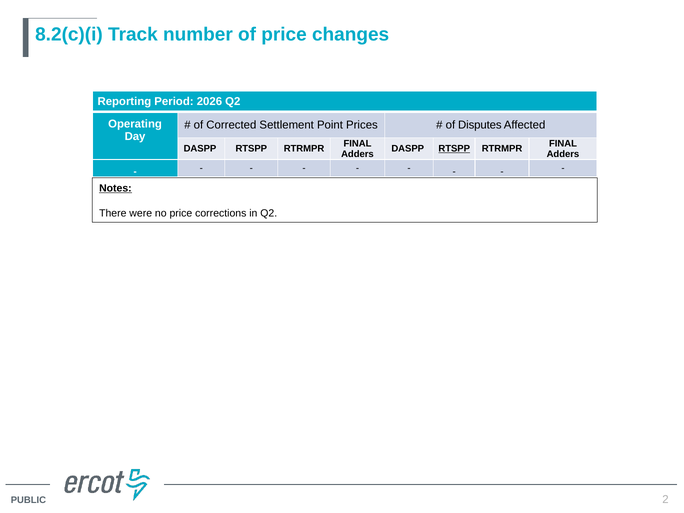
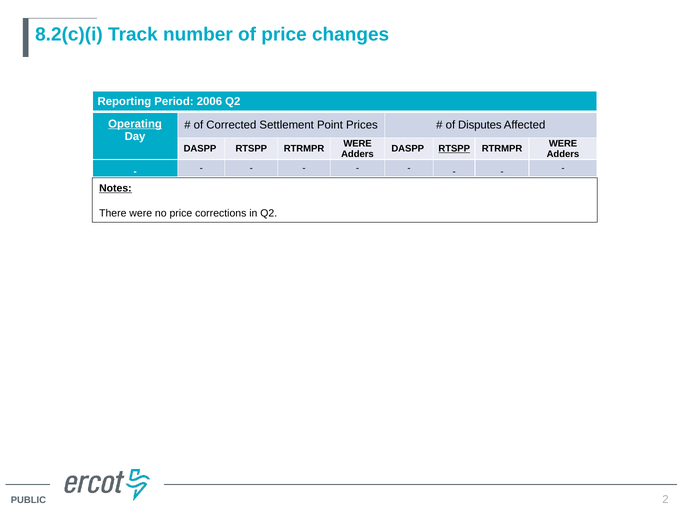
2026: 2026 -> 2006 (209, 102)
Operating underline: none -> present (135, 124)
FINAL: FINAL -> WERE (358, 143)
FINAL: FINAL -> WERE (563, 143)
